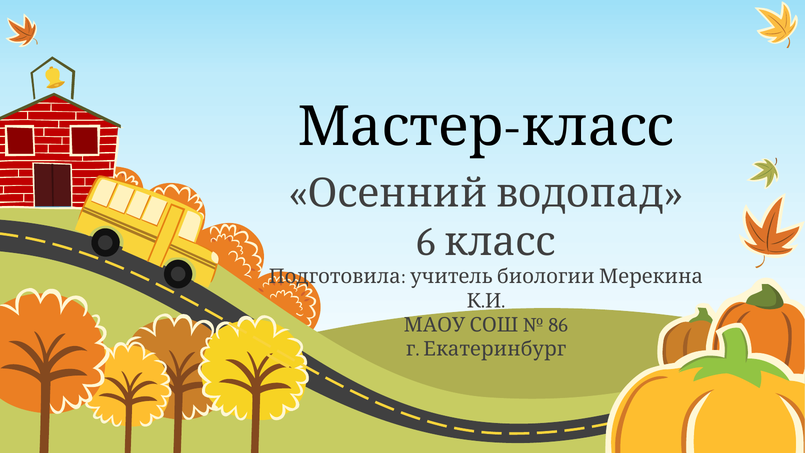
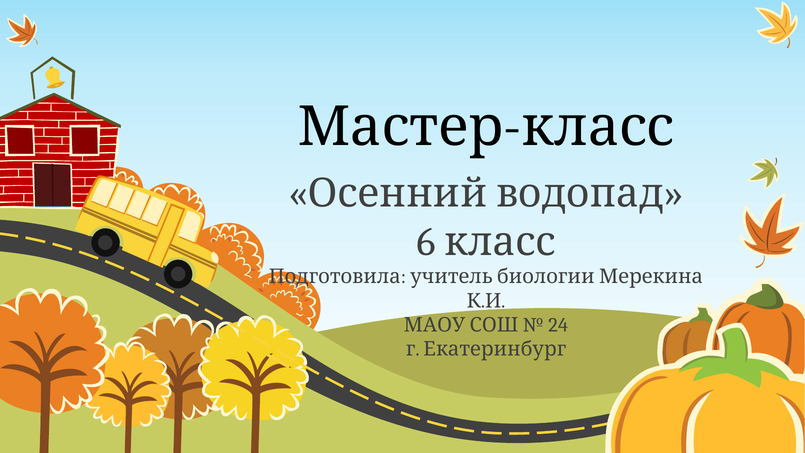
86: 86 -> 24 (558, 325)
